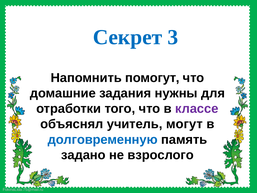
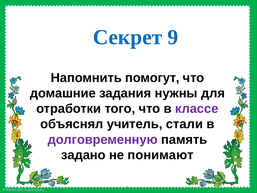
3: 3 -> 9 (173, 37)
могут: могут -> стали (184, 124)
долговременную colour: blue -> purple (103, 139)
взрослого: взрослого -> понимают (161, 155)
